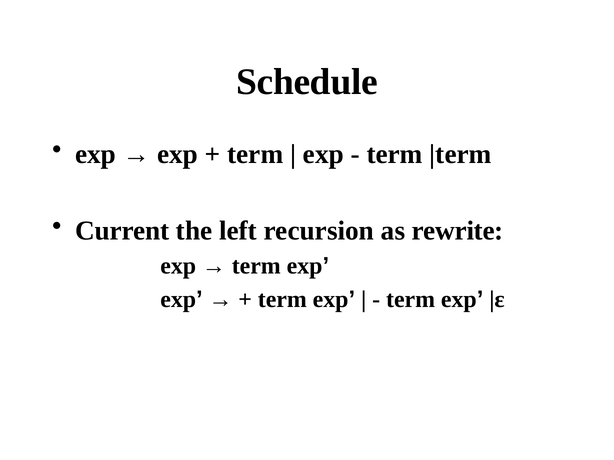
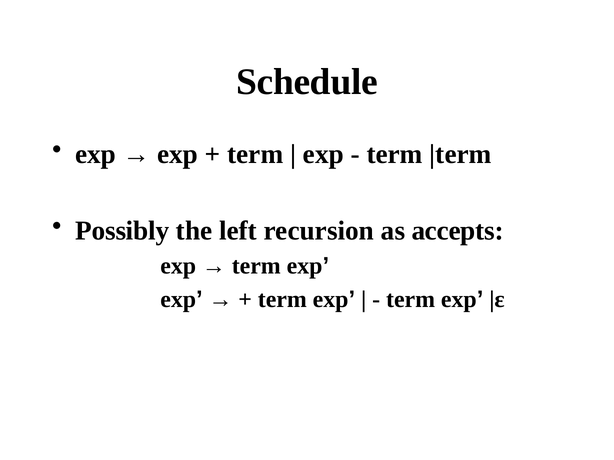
Current: Current -> Possibly (122, 231)
rewrite: rewrite -> accepts (458, 231)
